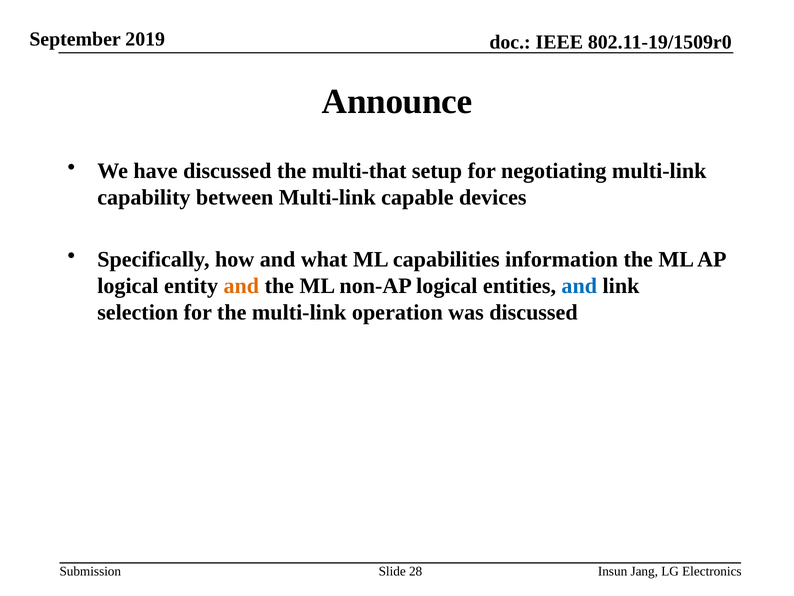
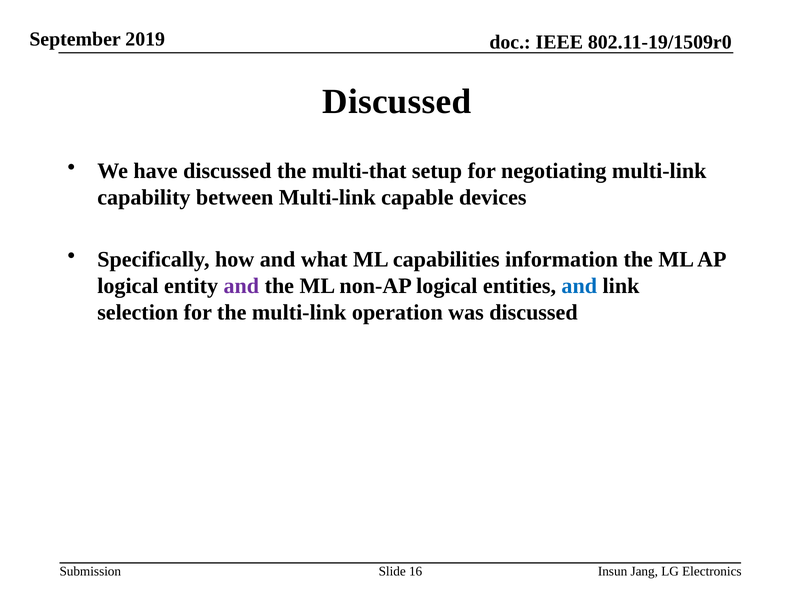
Announce: Announce -> Discussed (397, 102)
and colour: orange -> purple (241, 286)
28: 28 -> 16 (416, 571)
